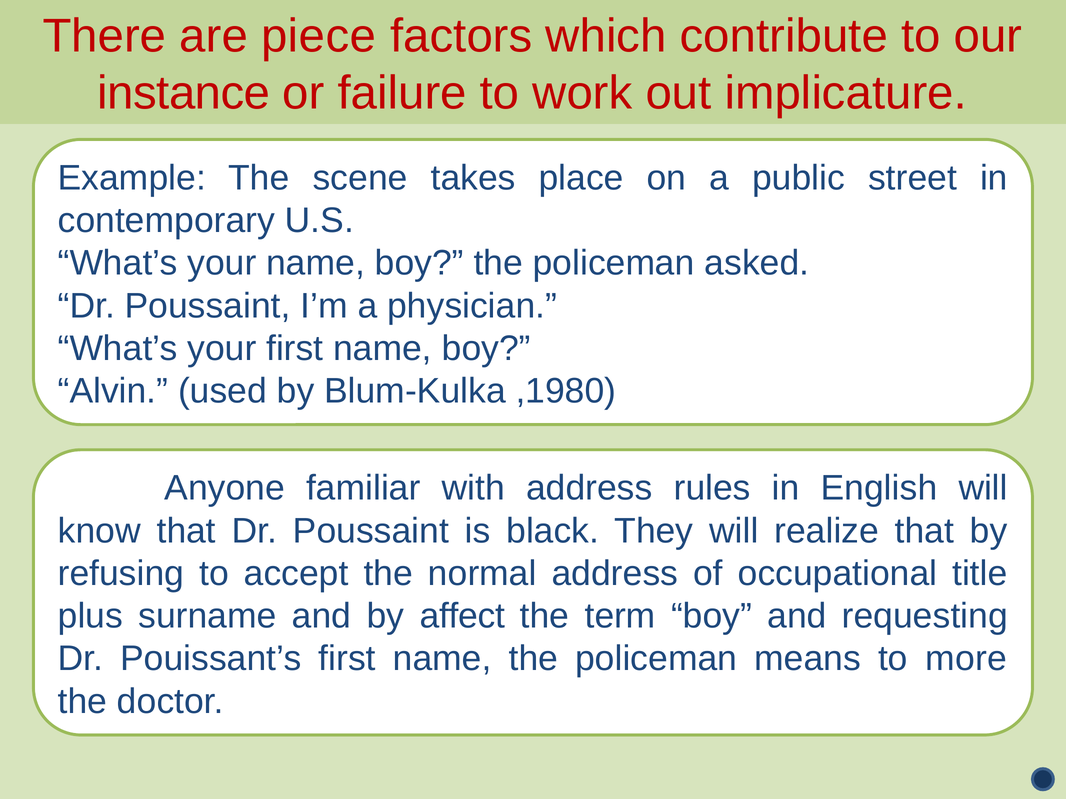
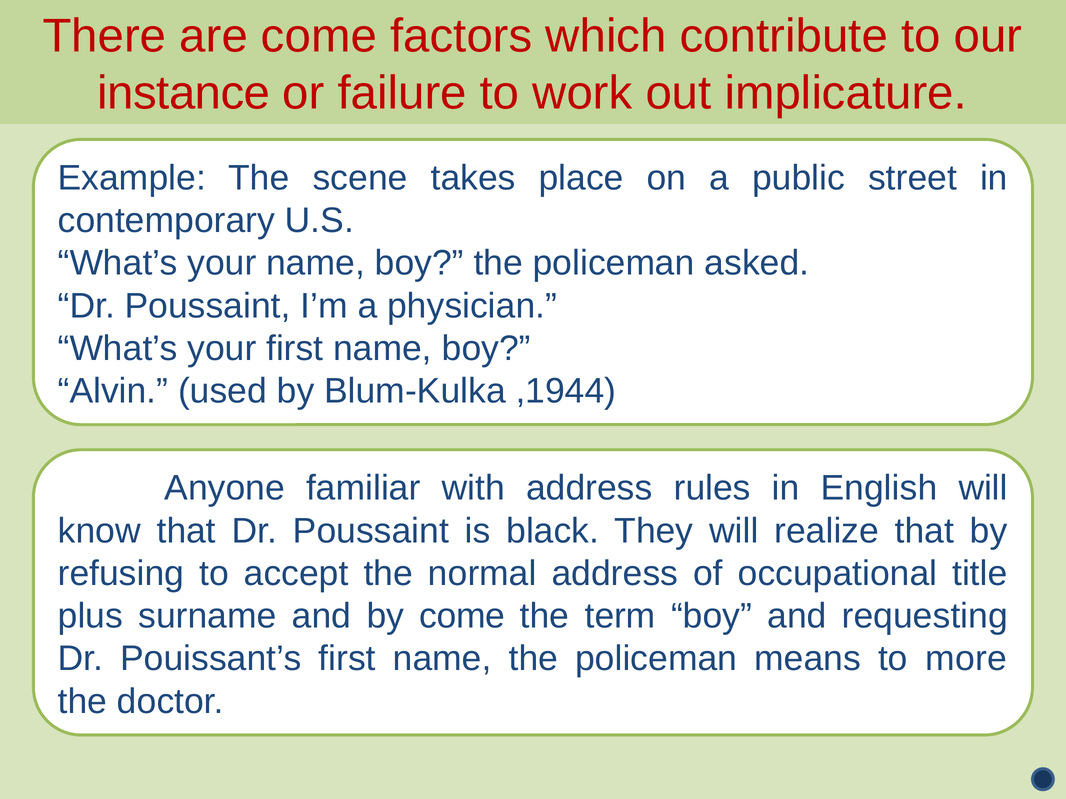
are piece: piece -> come (319, 36)
,1980: ,1980 -> ,1944 (566, 391)
by affect: affect -> come (462, 616)
